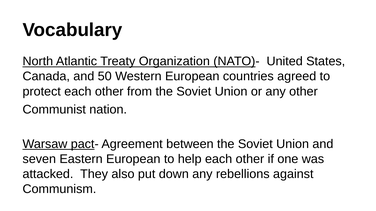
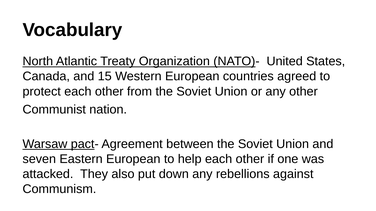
50: 50 -> 15 (105, 77)
